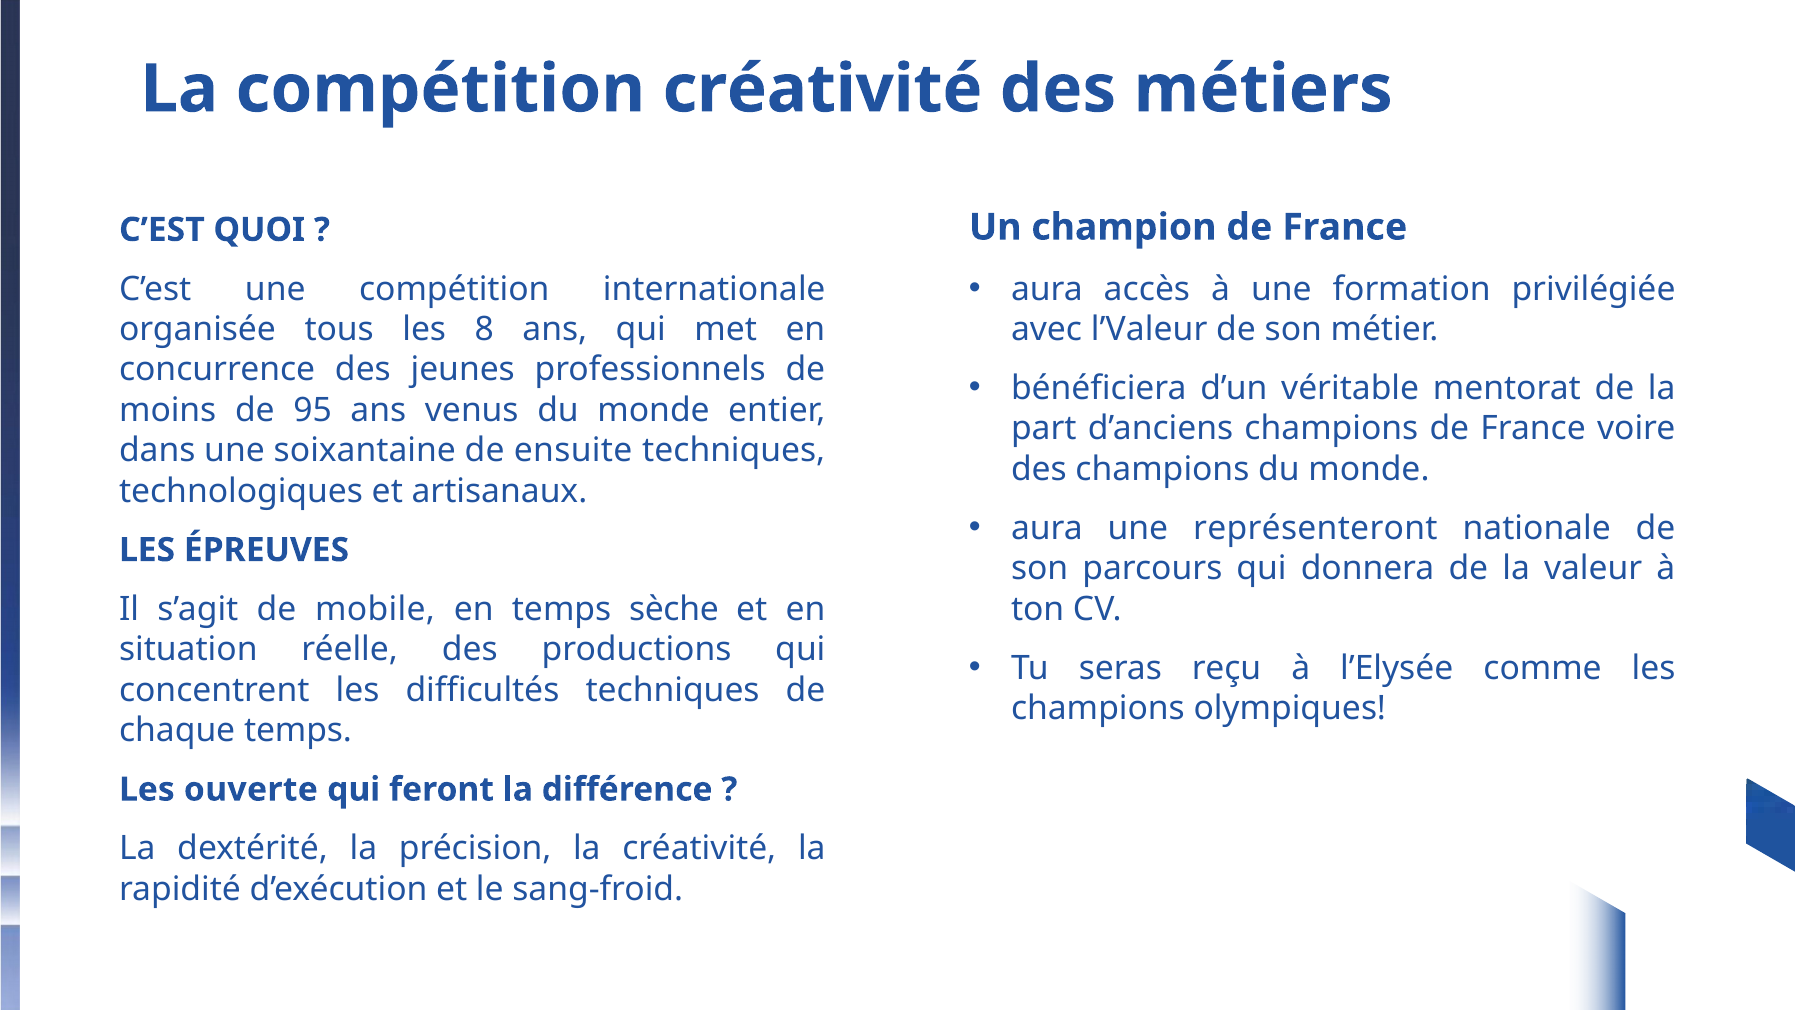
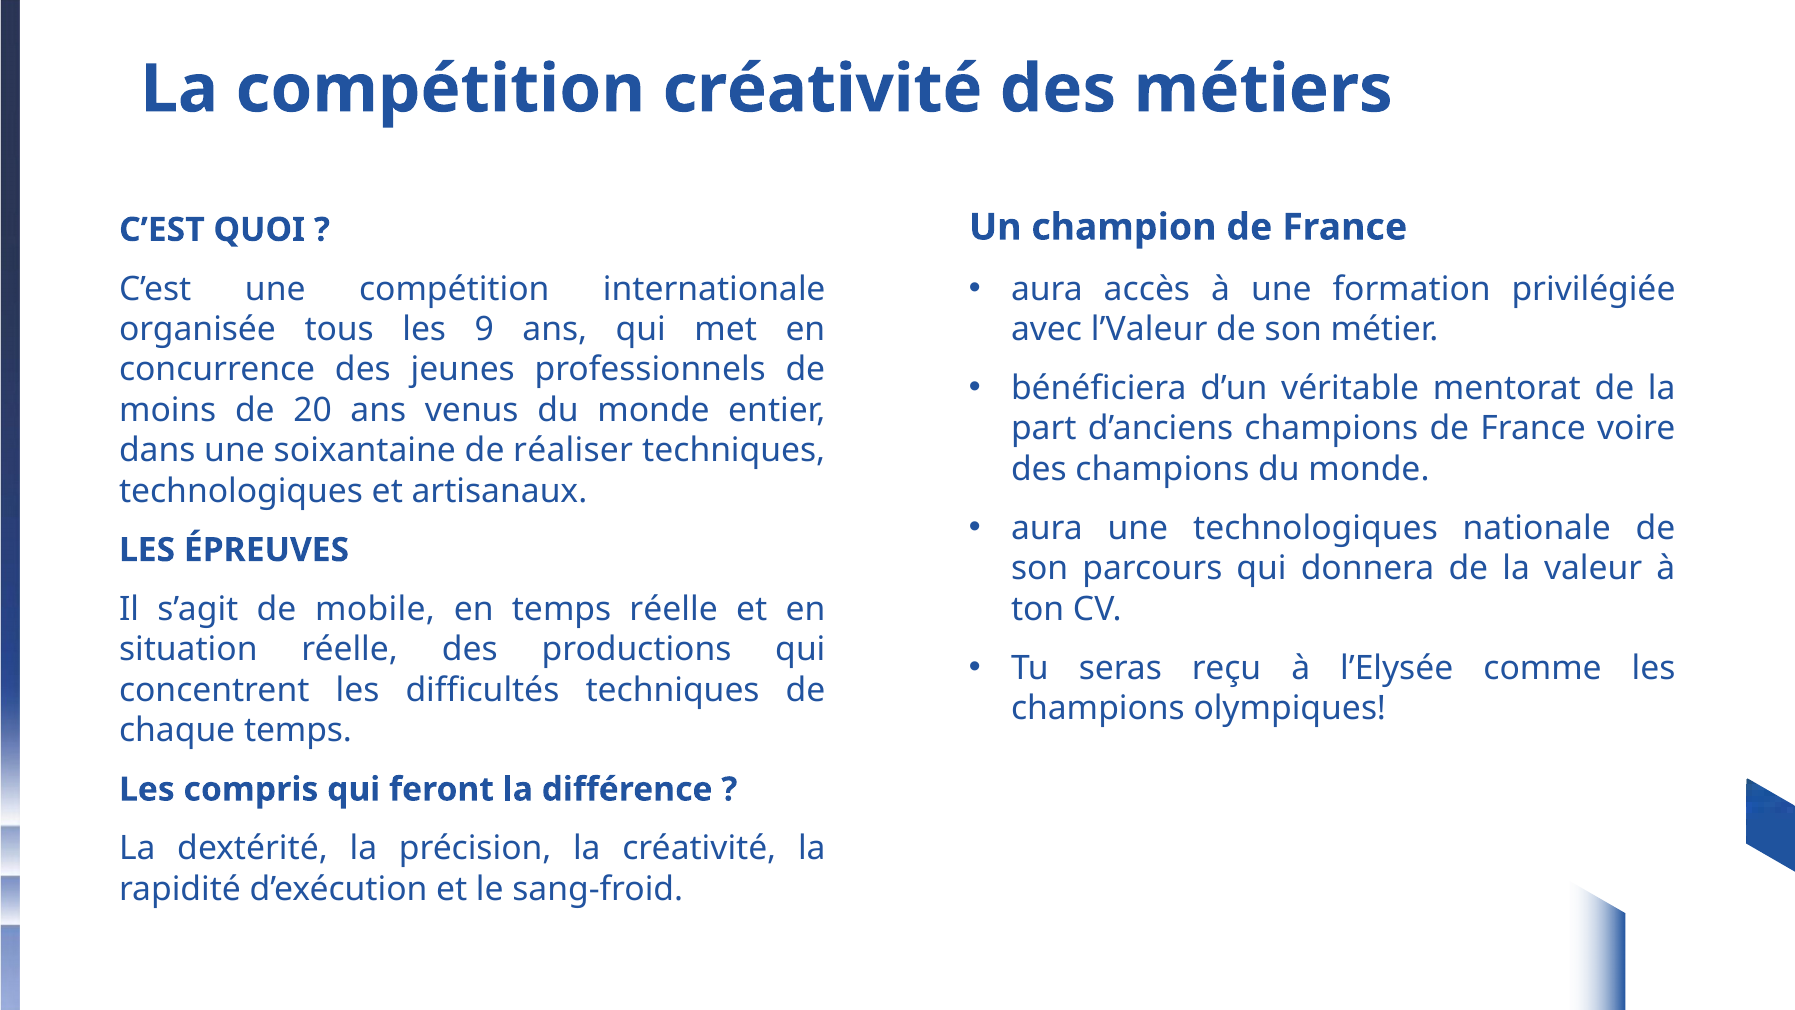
8: 8 -> 9 (484, 329)
95: 95 -> 20 (313, 410)
ensuite: ensuite -> réaliser (573, 450)
une représenteront: représenteront -> technologiques (1315, 528)
temps sèche: sèche -> réelle (674, 609)
ouverte: ouverte -> compris (251, 789)
